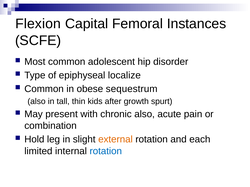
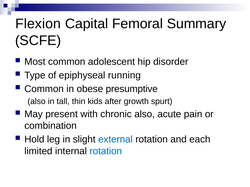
Instances: Instances -> Summary (197, 24)
localize: localize -> running (124, 76)
sequestrum: sequestrum -> presumptive (132, 89)
external colour: orange -> blue (115, 140)
